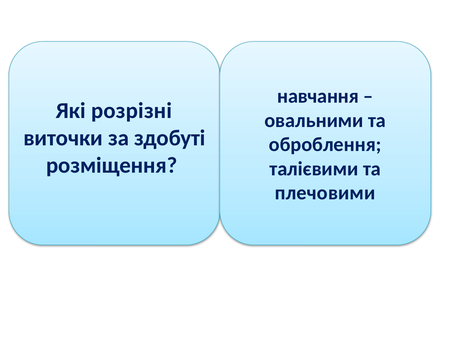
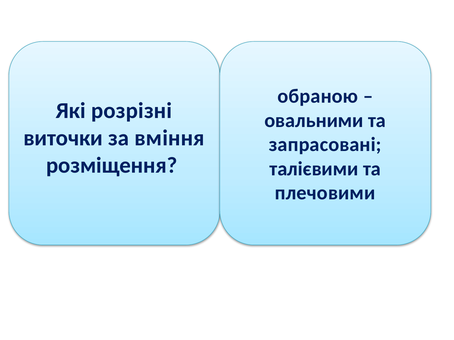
навчання: навчання -> обраною (318, 96)
здобуті: здобуті -> вміння (170, 138)
оброблення: оброблення -> запрасовані (325, 145)
